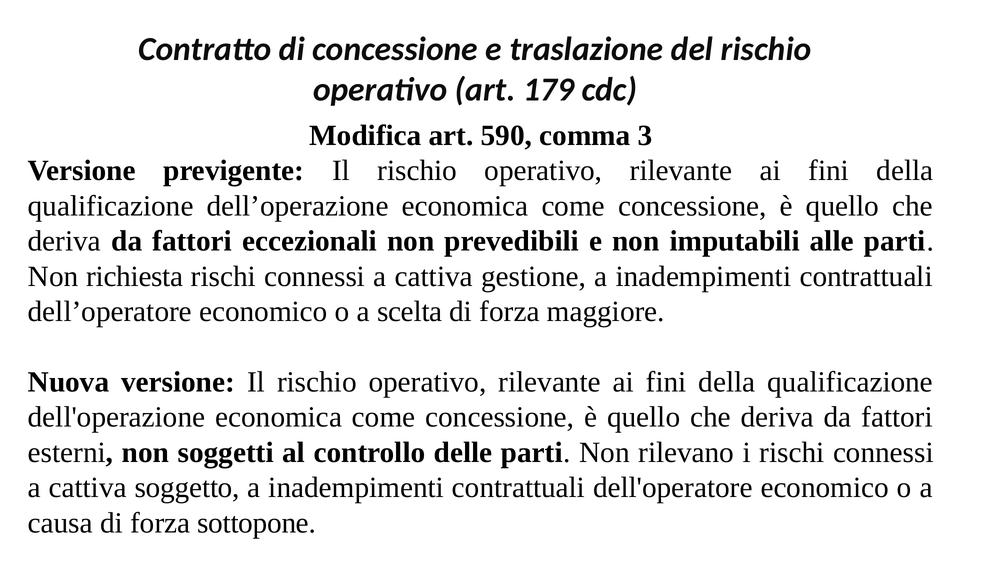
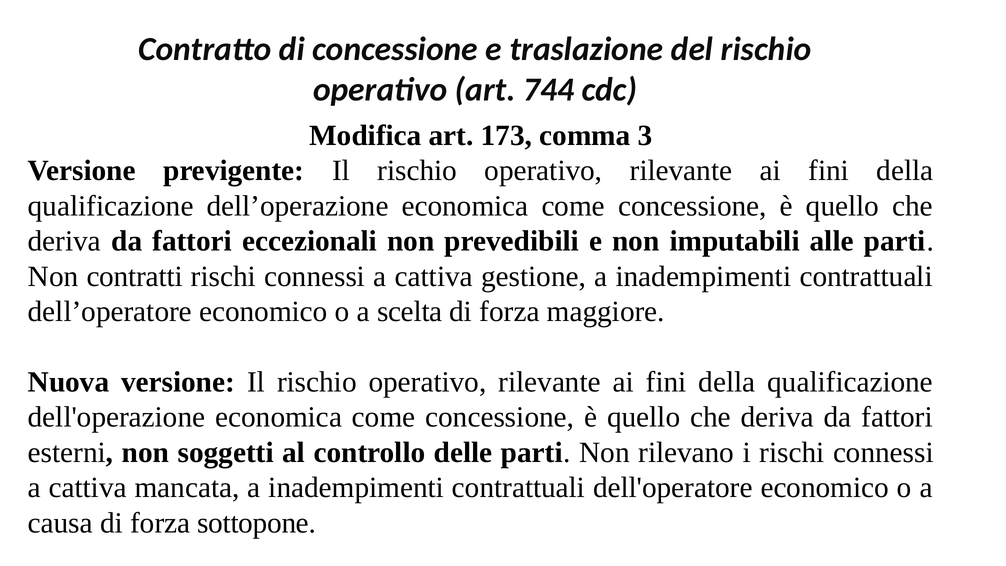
179: 179 -> 744 (549, 90)
590: 590 -> 173 (506, 135)
richiesta: richiesta -> contratti (135, 276)
soggetto: soggetto -> mancata (187, 488)
